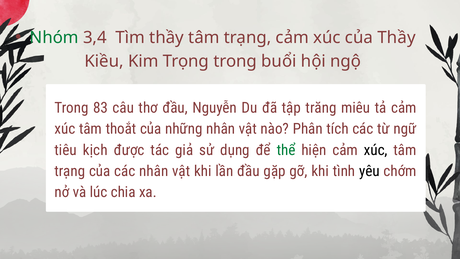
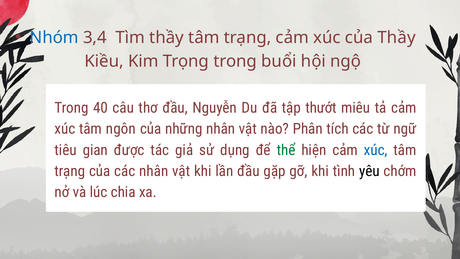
Nhóm colour: green -> blue (54, 38)
83: 83 -> 40 (101, 108)
trăng: trăng -> thướt (321, 108)
thoắt: thoắt -> ngôn (121, 129)
kịch: kịch -> gian (95, 150)
xúc colour: black -> blue (376, 150)
